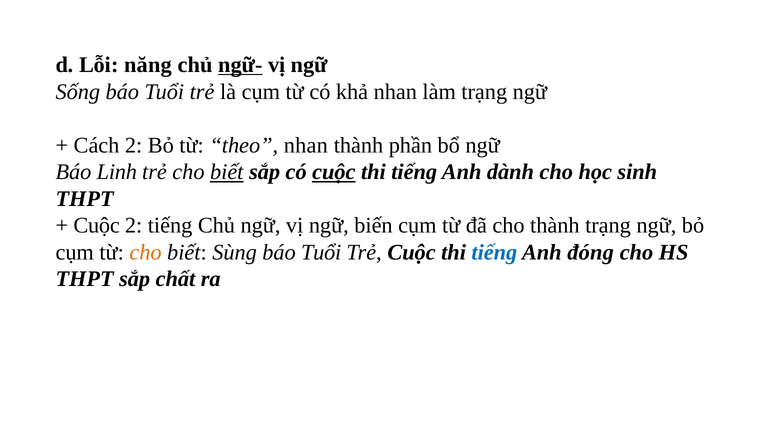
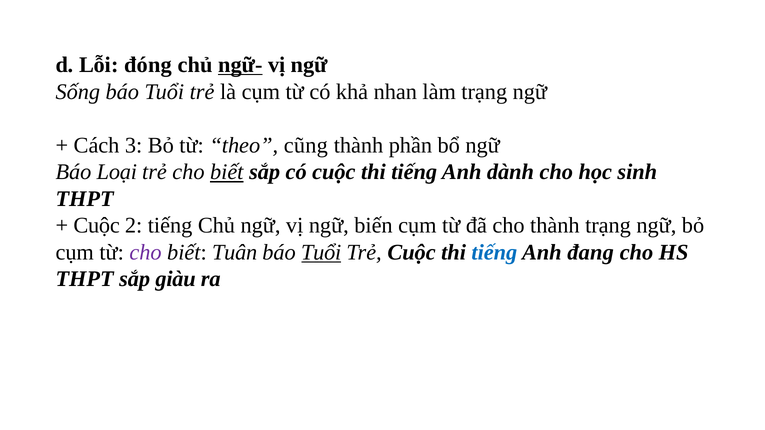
năng: năng -> đóng (148, 65)
Cách 2: 2 -> 3 (134, 145)
theo nhan: nhan -> cũng (306, 145)
Linh: Linh -> Loại (117, 172)
cuộc underline: present -> none (334, 172)
cho colour: orange -> purple (146, 253)
Sùng: Sùng -> Tuân (235, 253)
Tuổi underline: none -> present (321, 253)
đóng: đóng -> đang (591, 253)
chất: chất -> giàu (176, 279)
